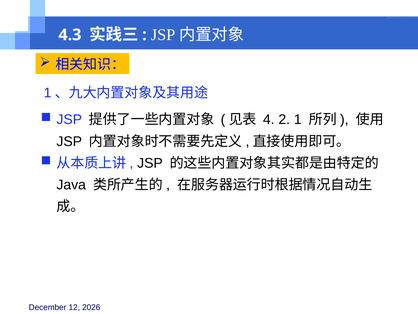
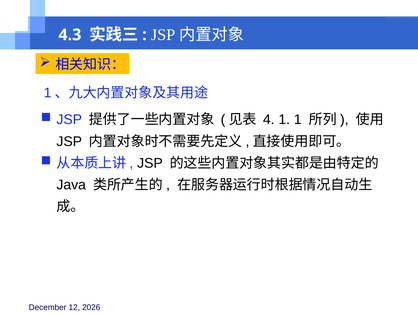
4 2: 2 -> 1 (284, 119)
